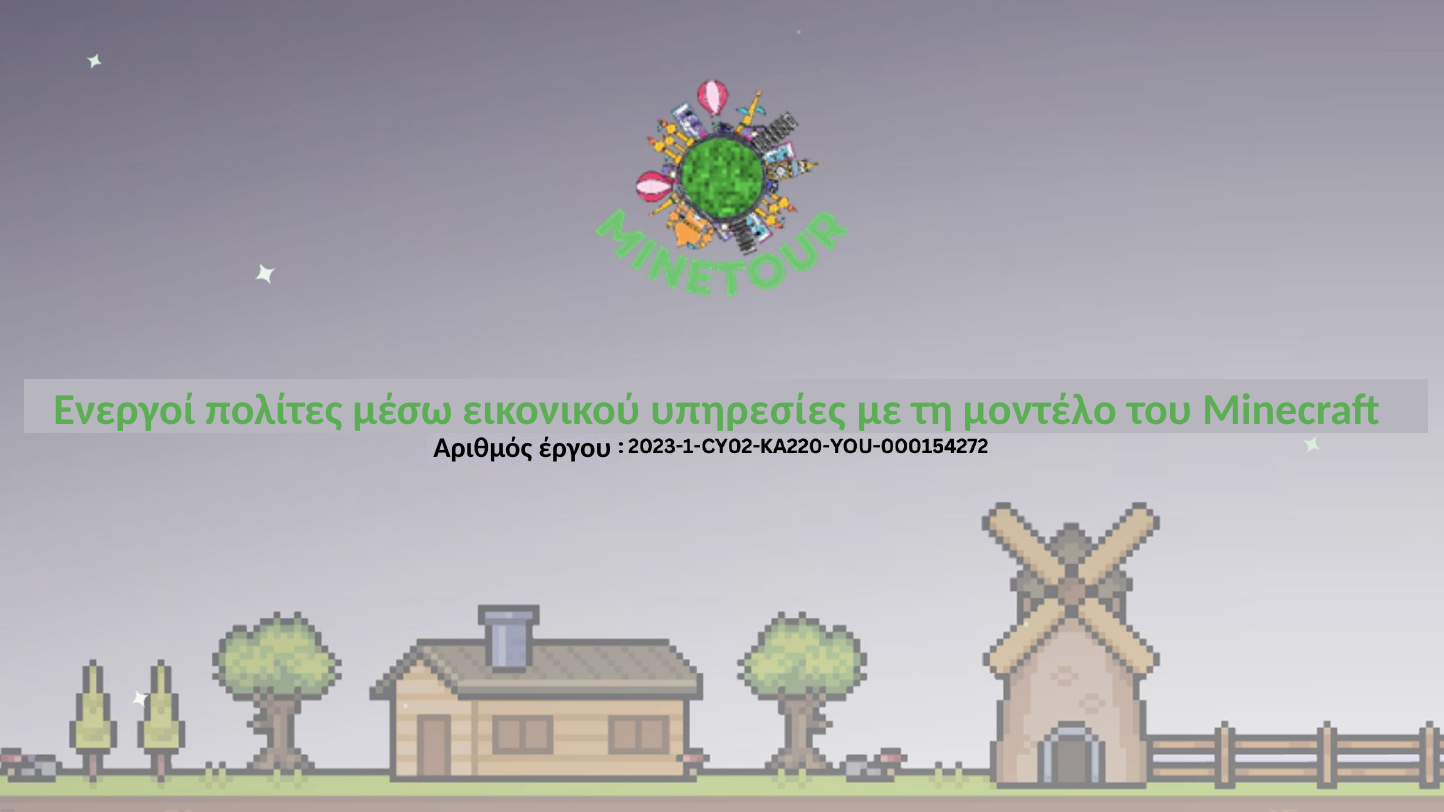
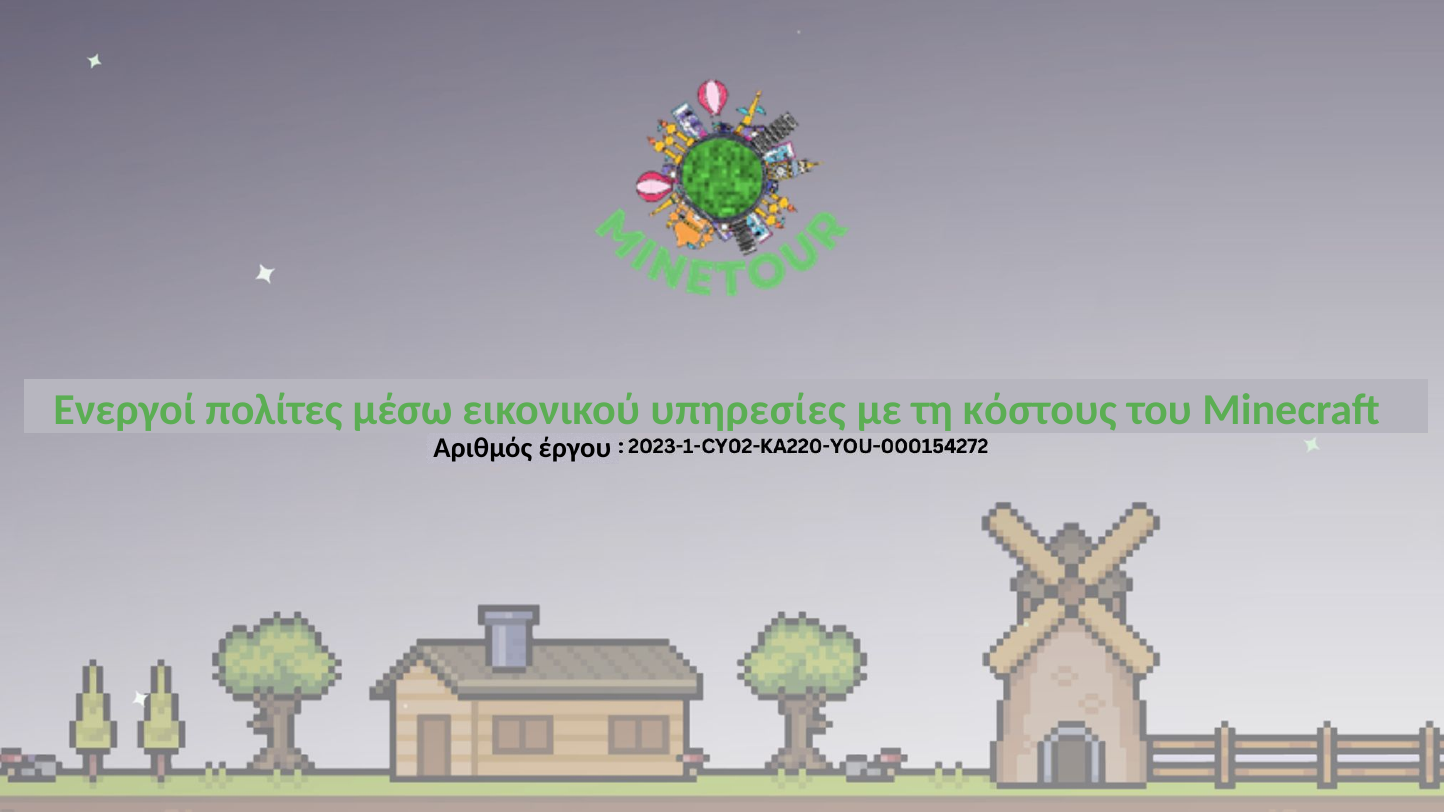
μοντέλο: μοντέλο -> κόστους (1040, 410)
